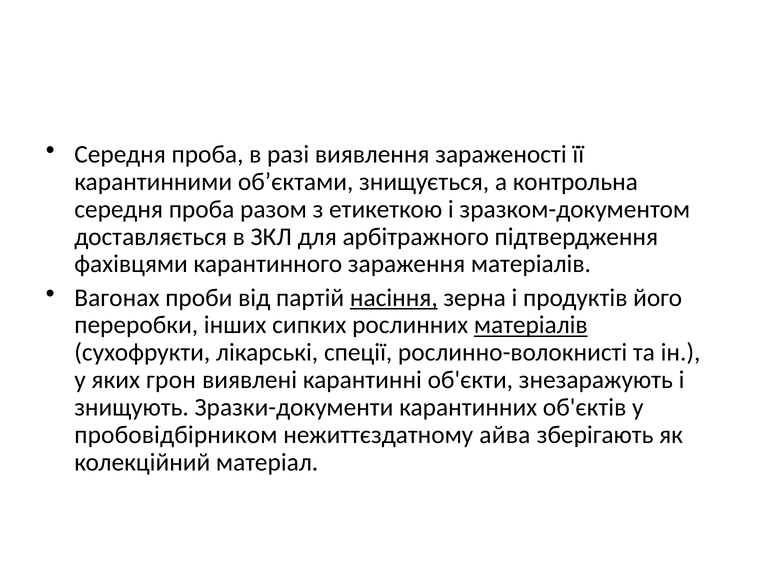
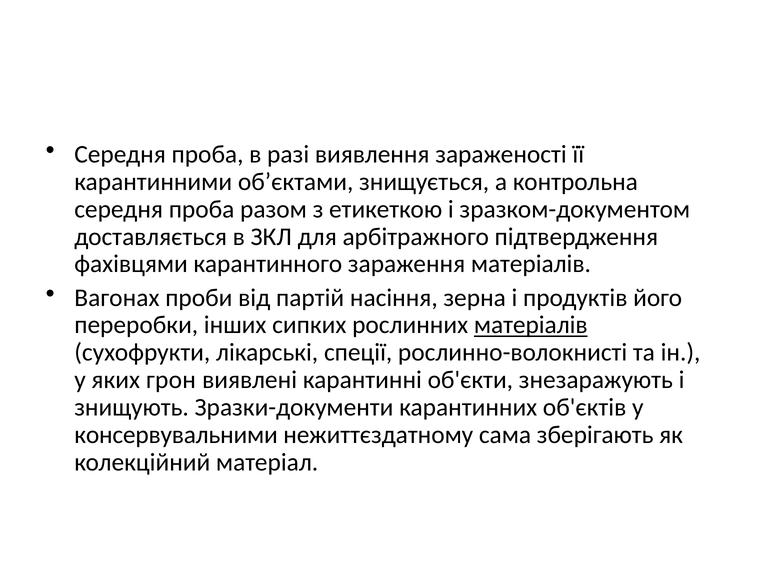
насіння underline: present -> none (394, 297)
пробовідбірником: пробовідбірником -> консервувальними (176, 434)
айва: айва -> сама (505, 434)
